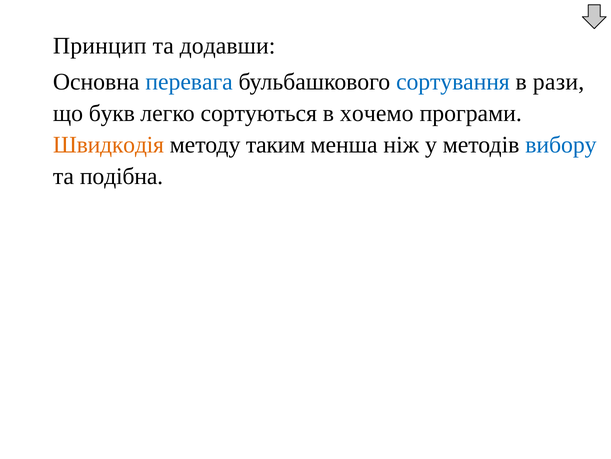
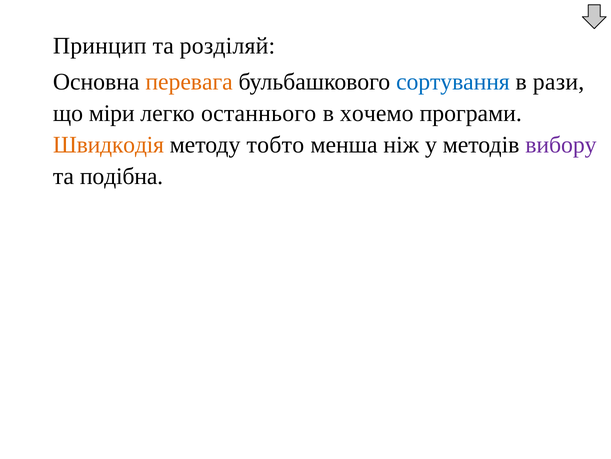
додавши: додавши -> розділяй (227, 46)
перевага colour: blue -> orange (189, 82)
букв: букв -> міри (112, 113)
сортуються: сортуються -> останнього (259, 113)
таким: таким -> тобто (275, 145)
вибору colour: blue -> purple (561, 145)
